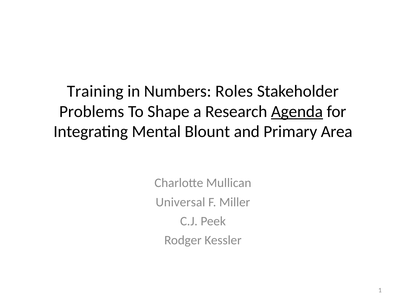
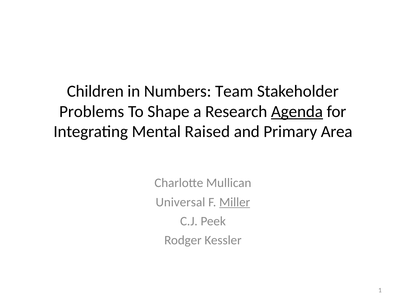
Training: Training -> Children (95, 91)
Roles: Roles -> Team (234, 91)
Blount: Blount -> Raised (207, 132)
Miller underline: none -> present (235, 202)
